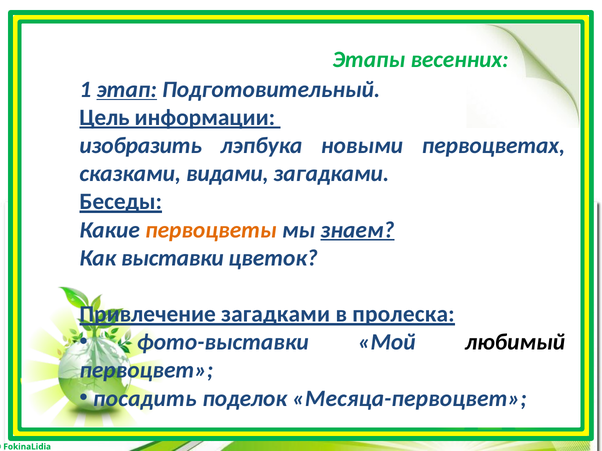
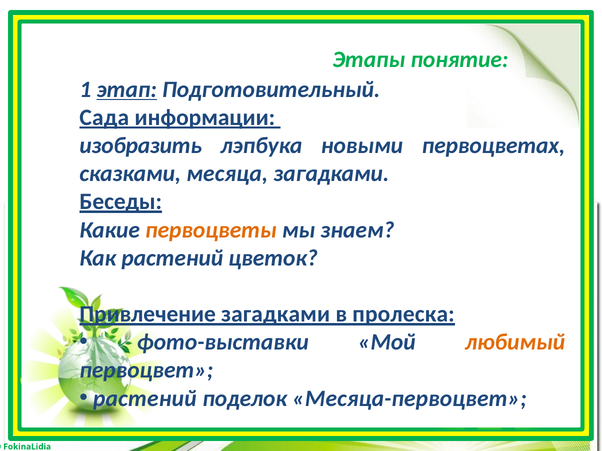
весенних: весенних -> понятие (459, 60)
Цель: Цель -> Сада (104, 118)
видами: видами -> месяца (227, 174)
знаем underline: present -> none (357, 230)
Как выставки: выставки -> растений (172, 258)
любимый colour: black -> orange (515, 343)
посадить: посадить -> растений (145, 399)
